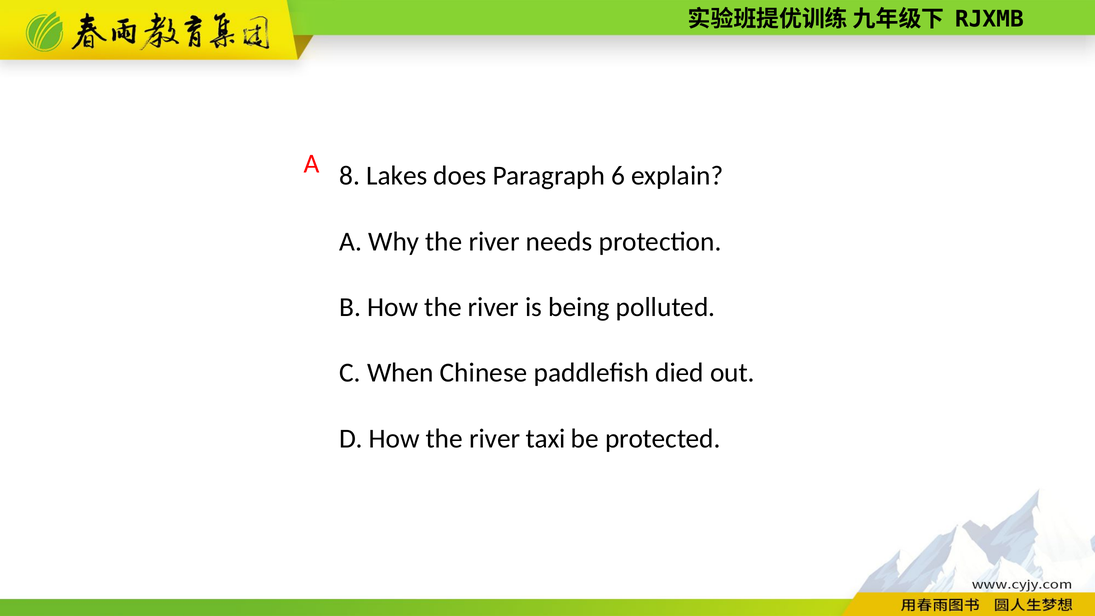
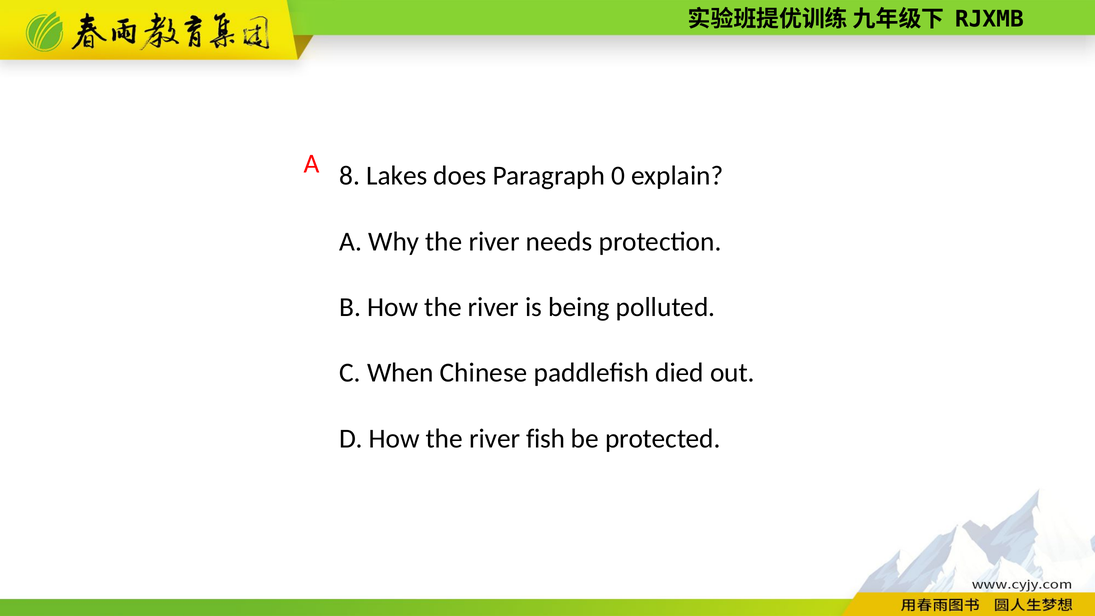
6: 6 -> 0 (618, 176)
taxi: taxi -> fish (546, 439)
